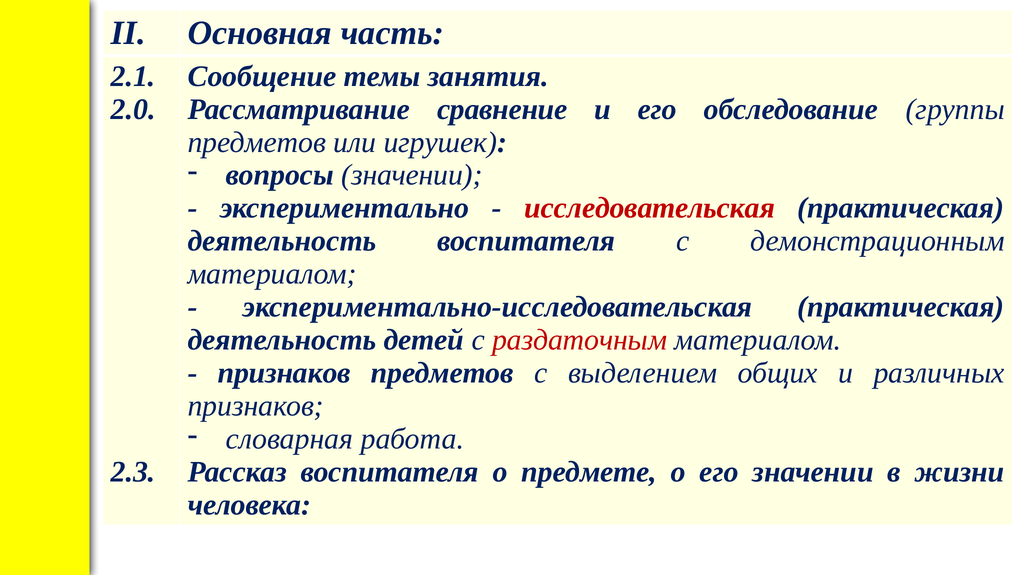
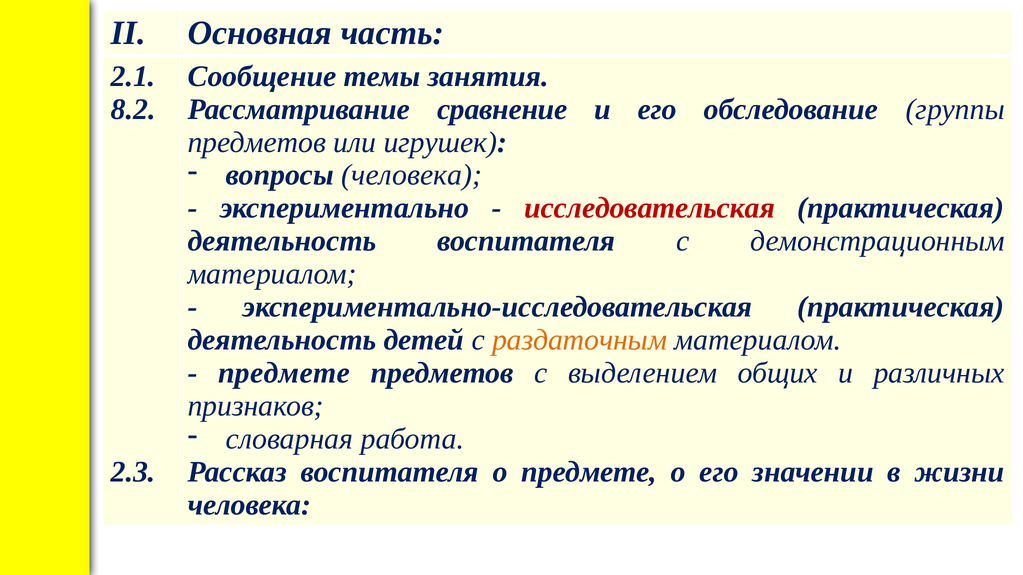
2.0: 2.0 -> 8.2 (133, 109)
вопросы значении: значении -> человека (412, 175)
раздаточным colour: red -> orange (580, 340)
признаков: признаков -> предмете (284, 373)
